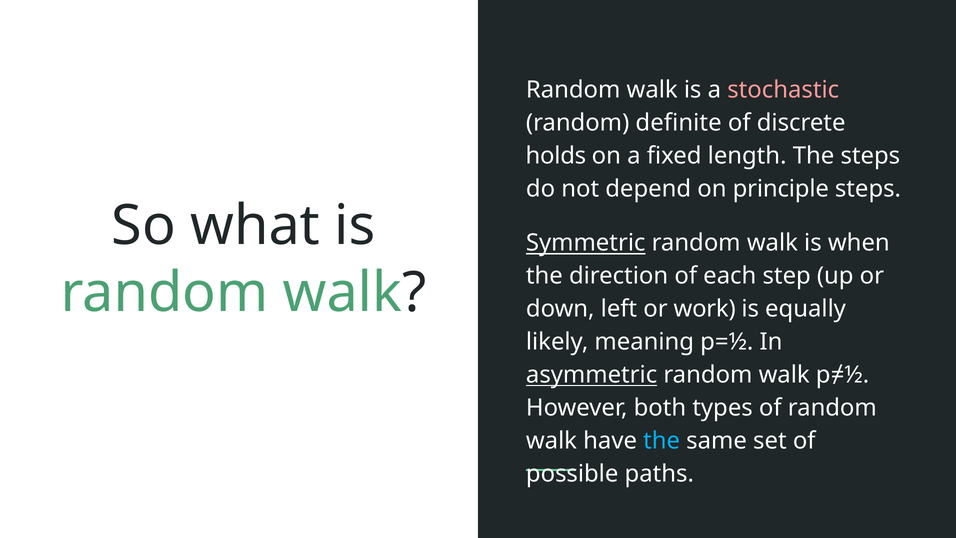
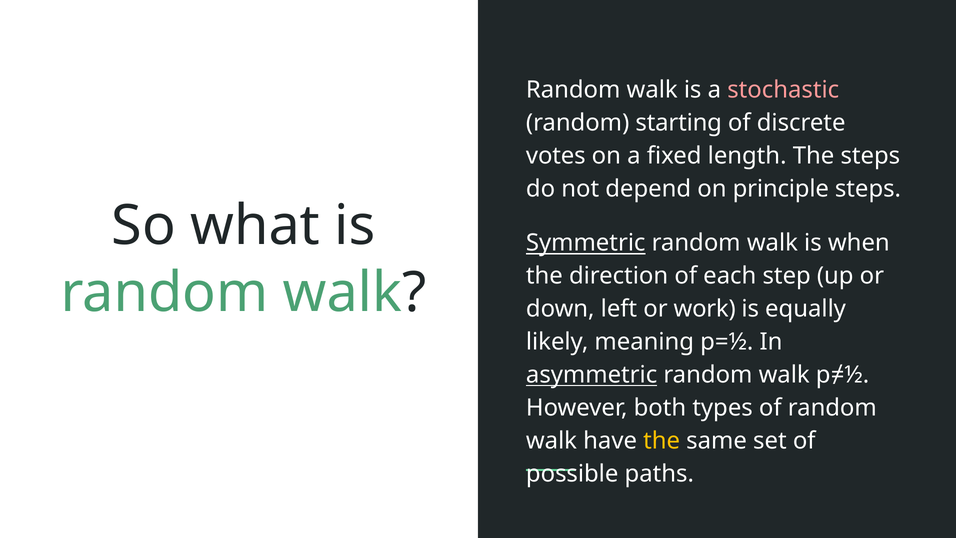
definite: definite -> starting (679, 123)
holds: holds -> votes (556, 156)
the colour: light blue -> yellow (662, 441)
